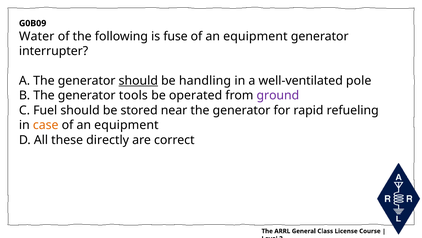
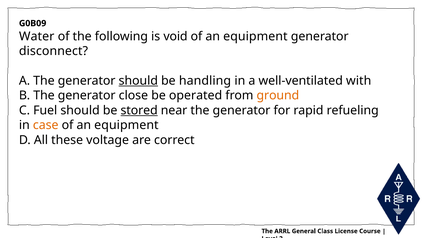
fuse: fuse -> void (175, 36)
interrupter: interrupter -> disconnect (53, 51)
pole: pole -> with (359, 81)
tools: tools -> close (133, 95)
ground colour: purple -> orange (278, 95)
stored underline: none -> present (139, 110)
directly: directly -> voltage (108, 140)
